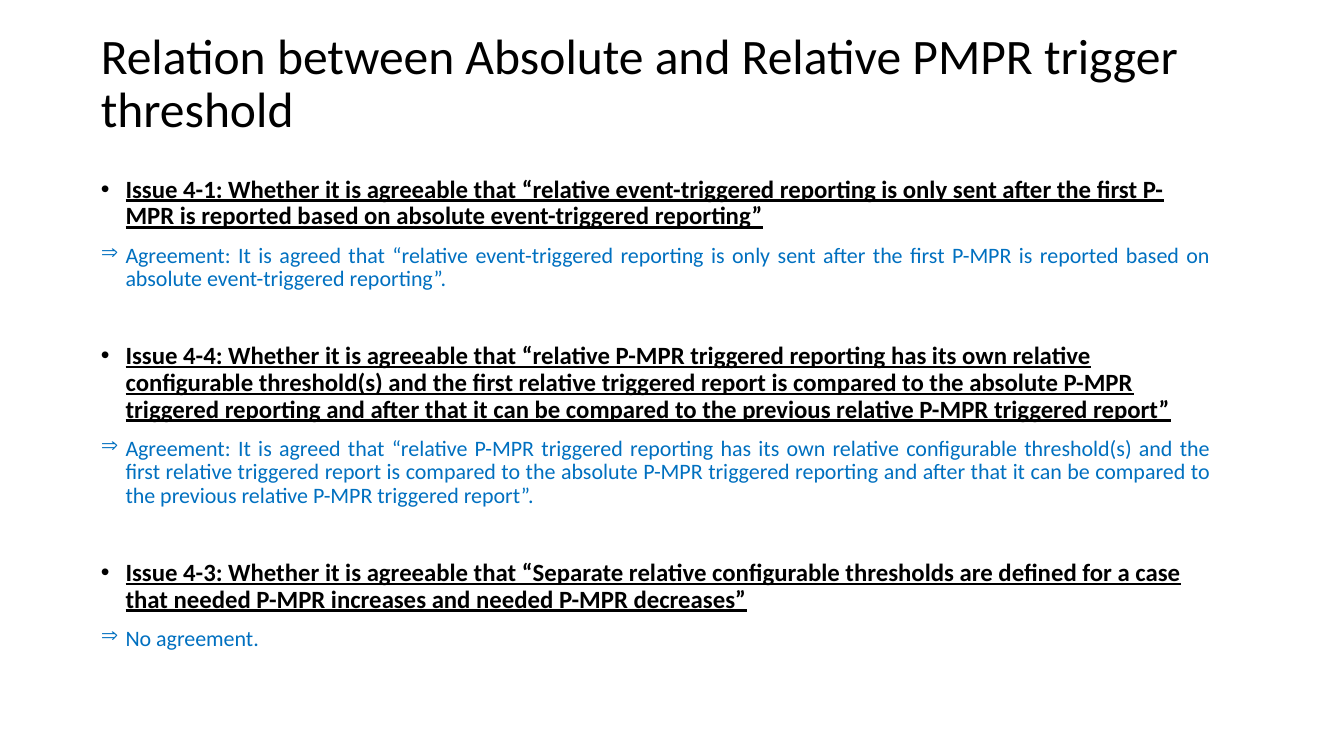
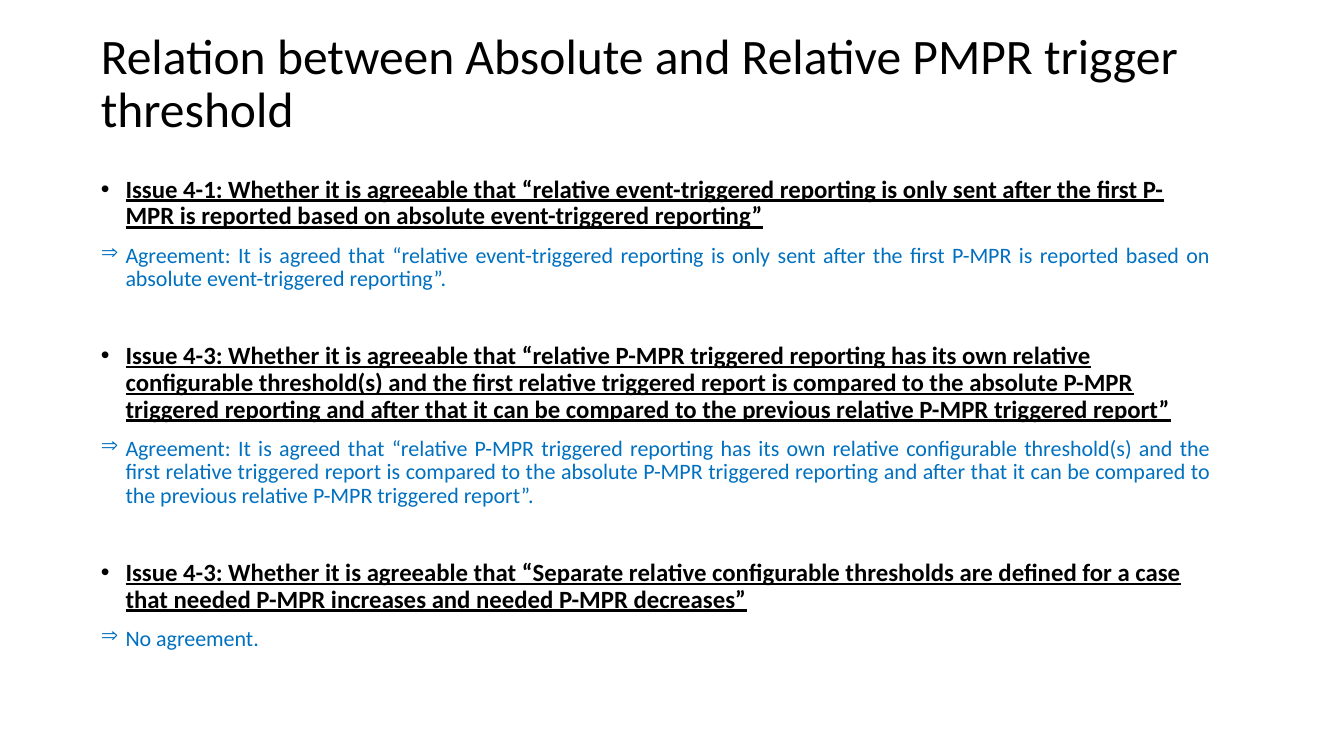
4-4: 4-4 -> 4-3 (203, 356)
